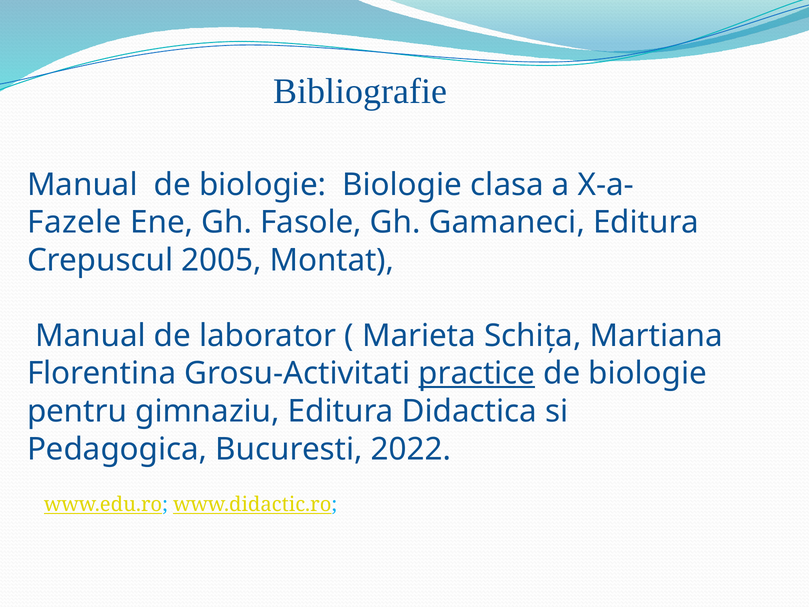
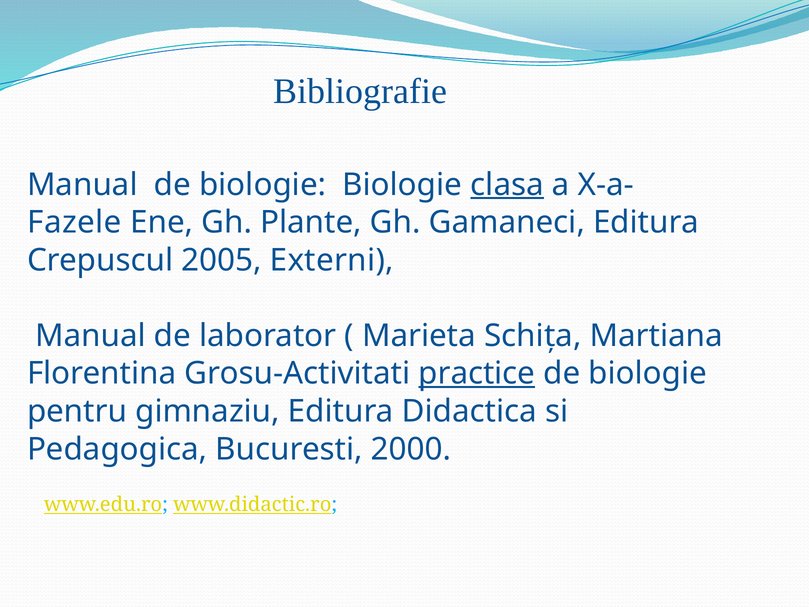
clasa underline: none -> present (507, 185)
Fasole: Fasole -> Plante (311, 222)
Montat: Montat -> Externi (332, 260)
2022: 2022 -> 2000 (411, 449)
